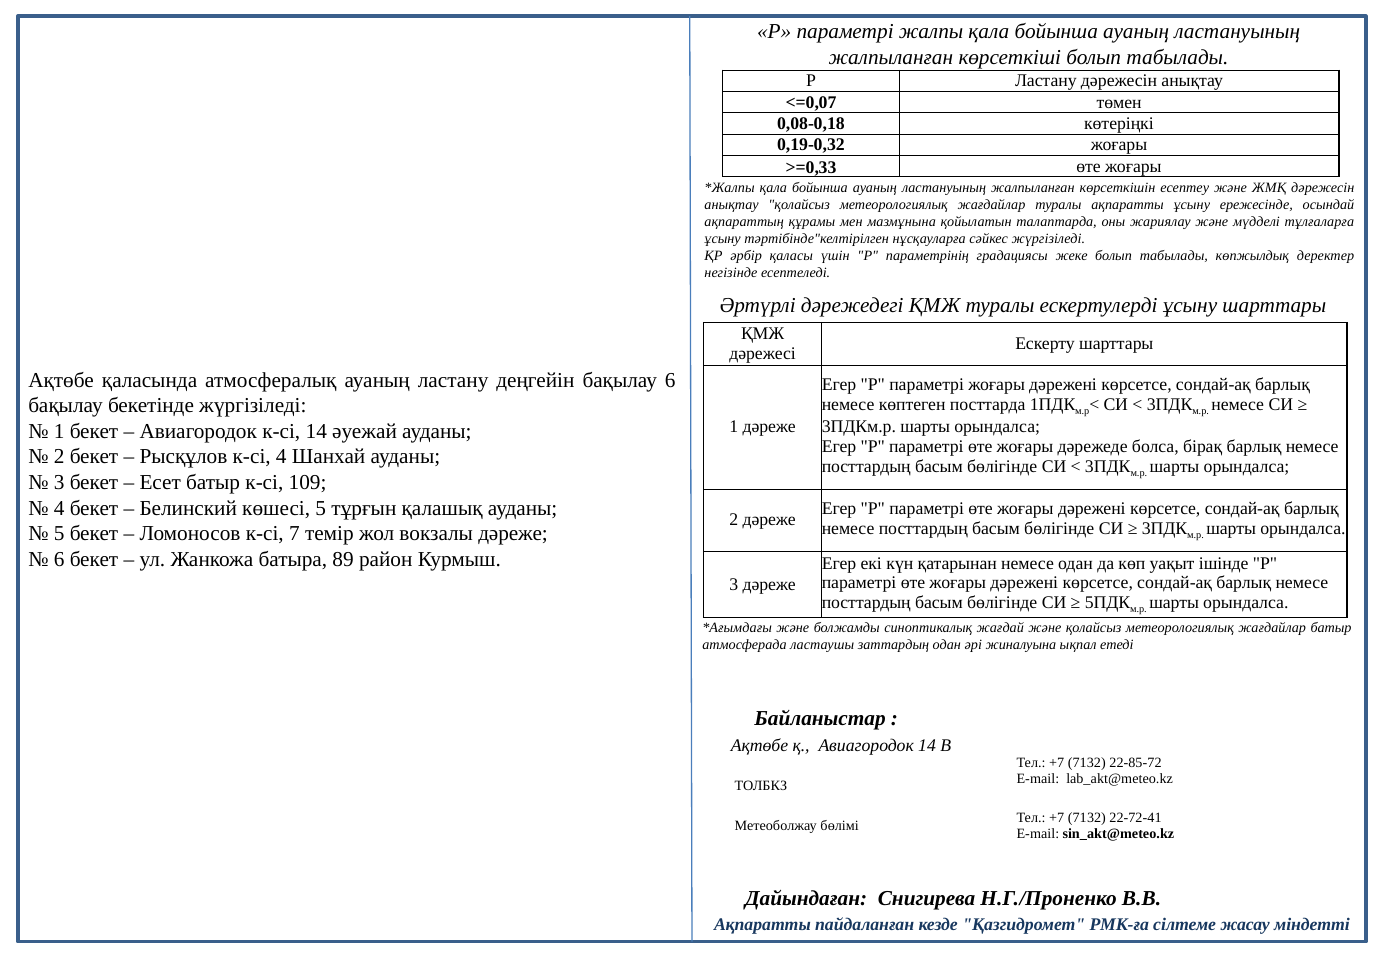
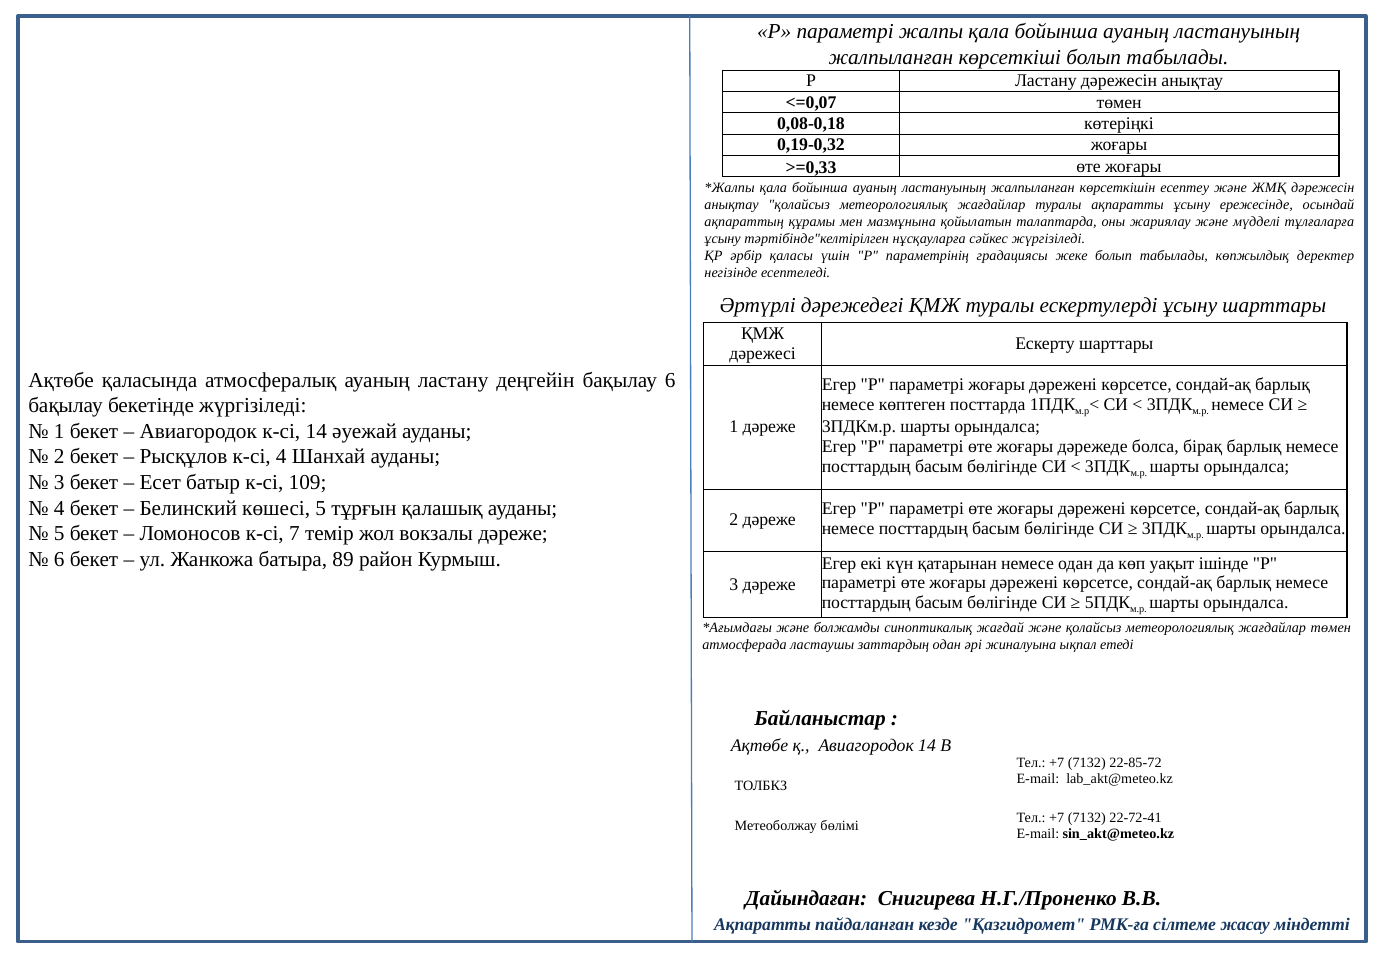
жағдайлар батыр: батыр -> төмен (1331, 628)
